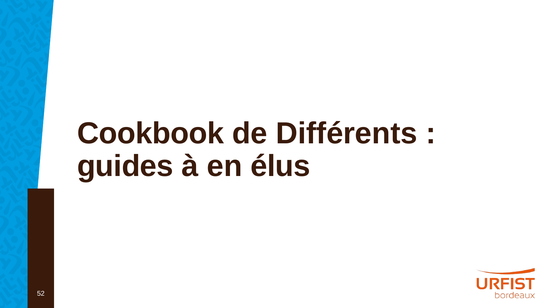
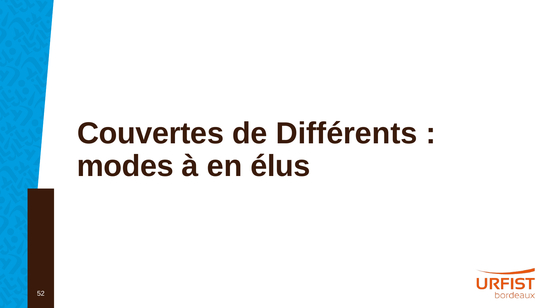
Cookbook: Cookbook -> Couvertes (150, 133)
guides: guides -> modes (125, 166)
